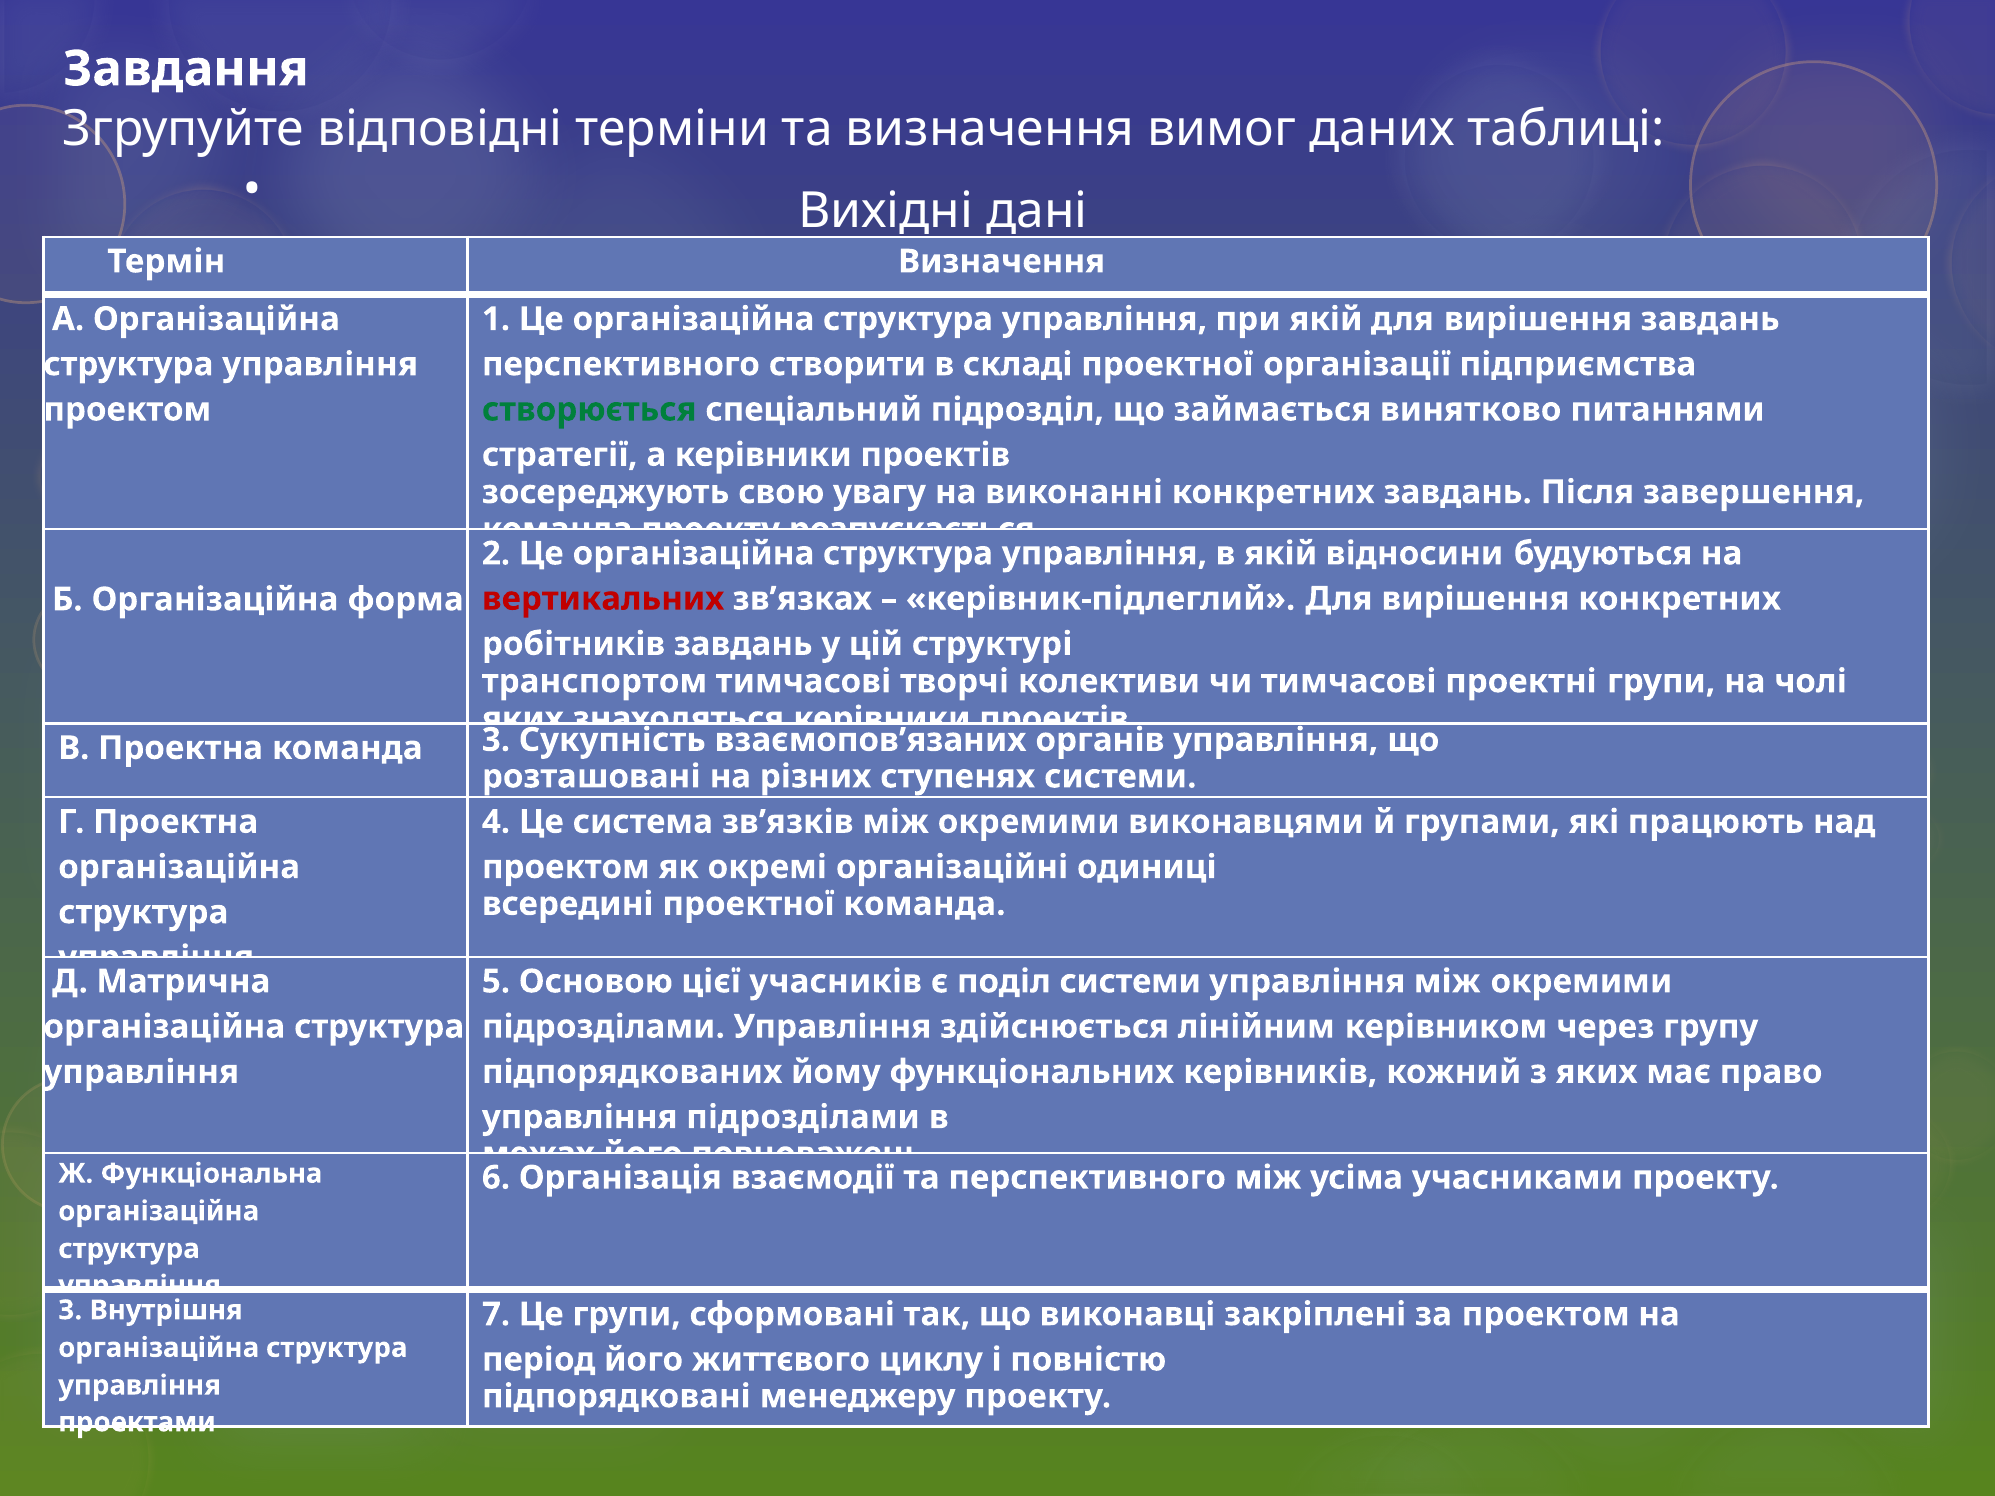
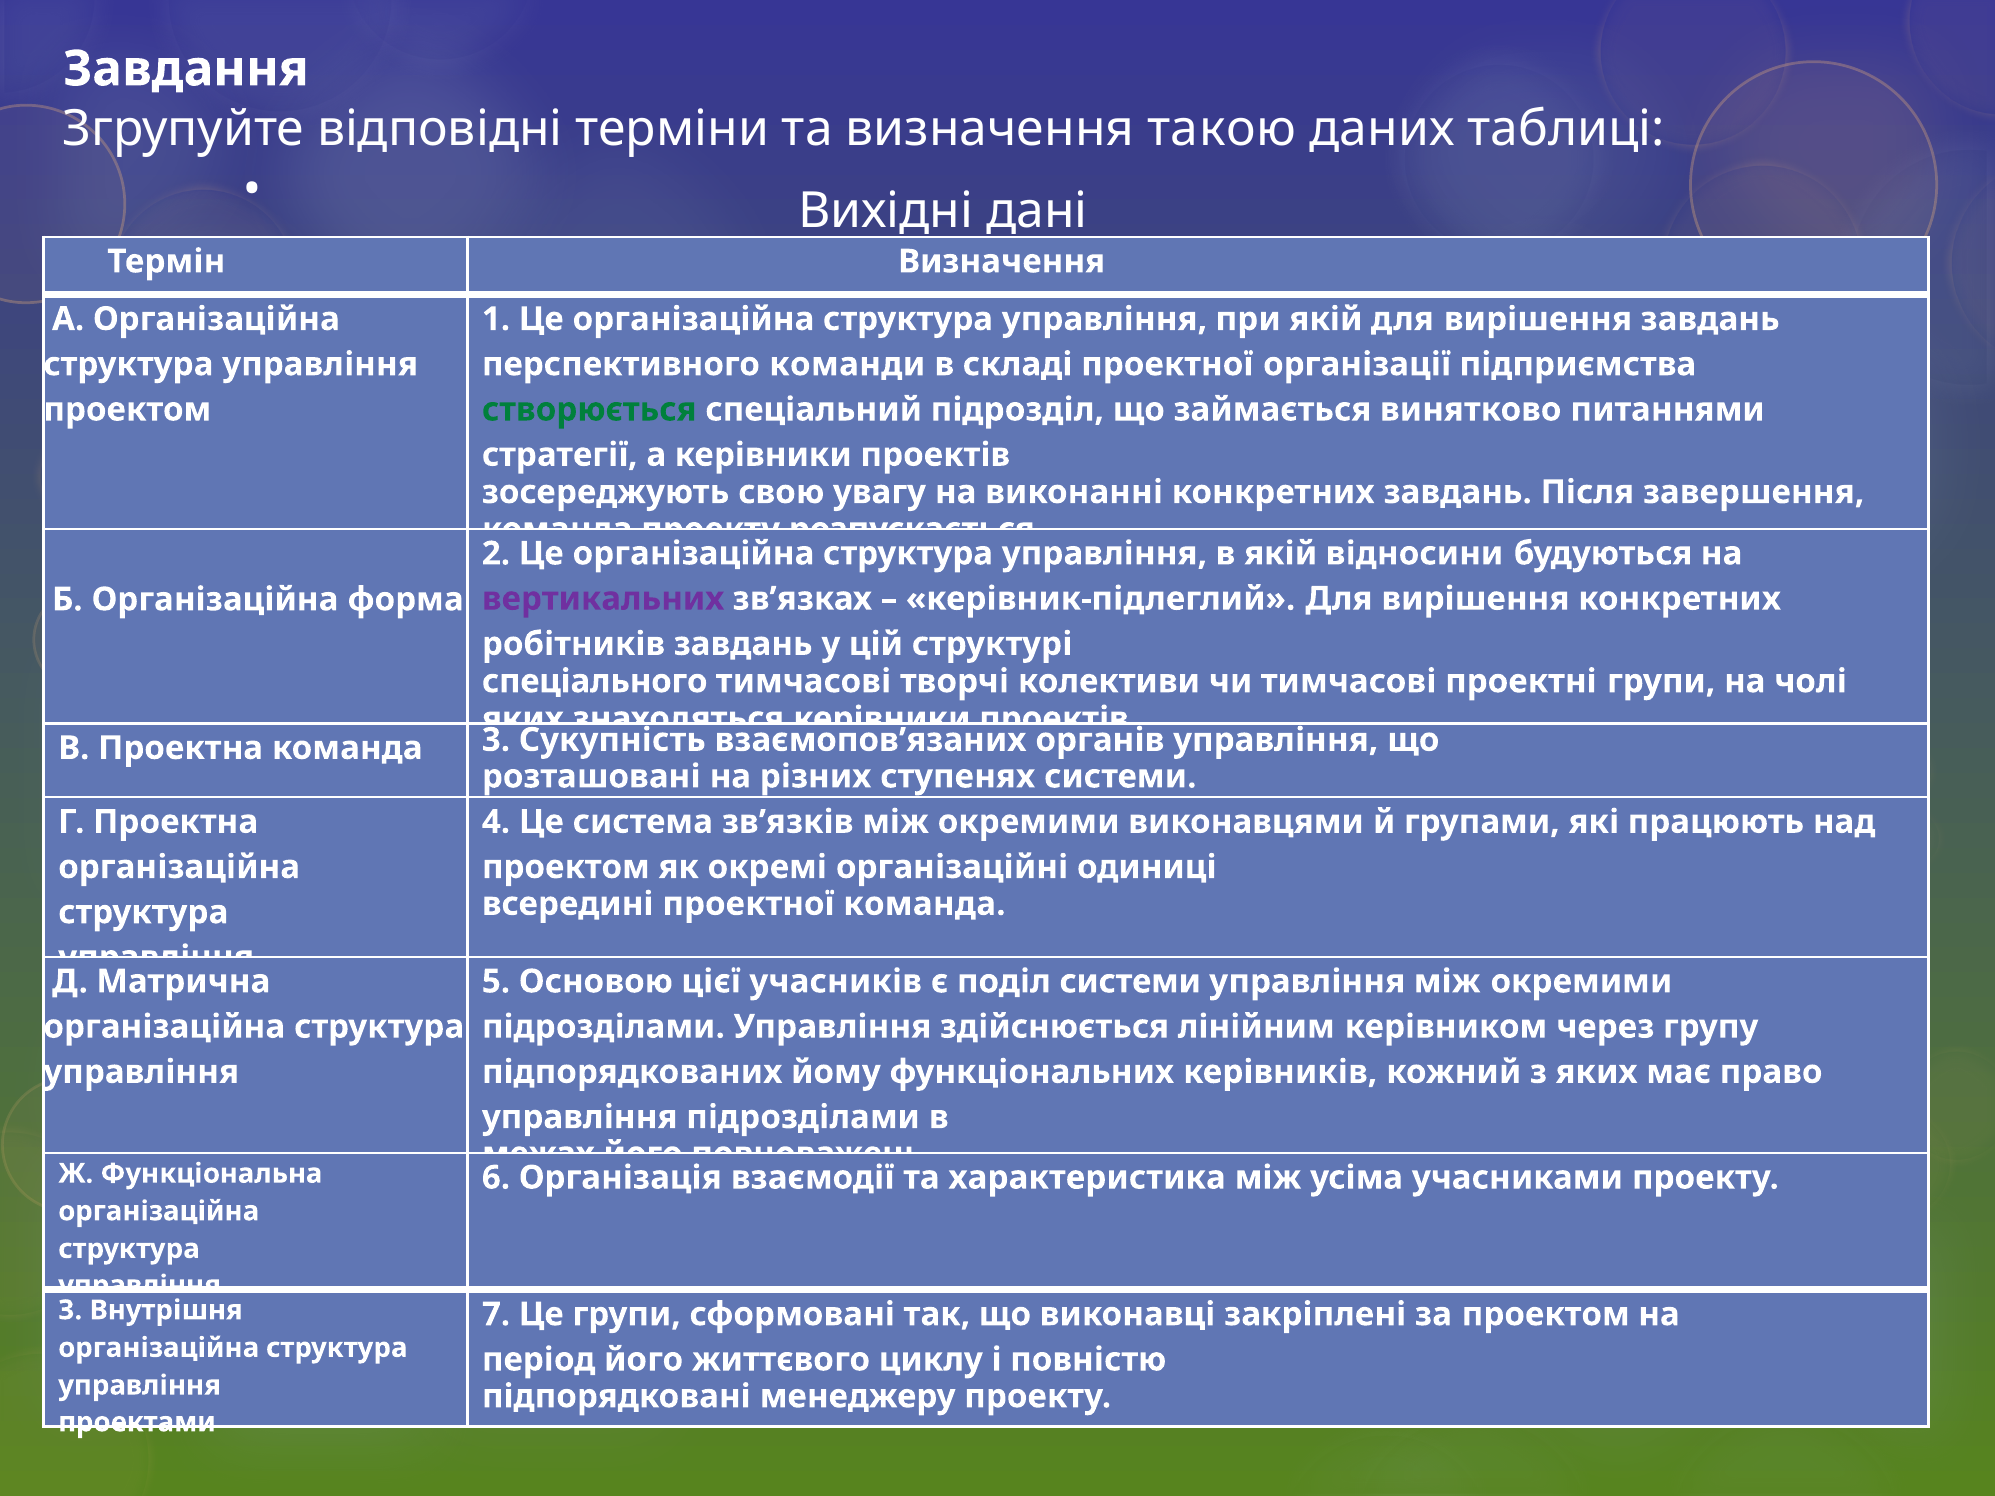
вимог: вимог -> такою (1222, 129)
створити: створити -> команди (847, 364)
вертикальних colour: red -> purple (603, 599)
транспортом: транспортом -> спеціального (595, 681)
та перспективного: перспективного -> характеристика (1087, 1178)
